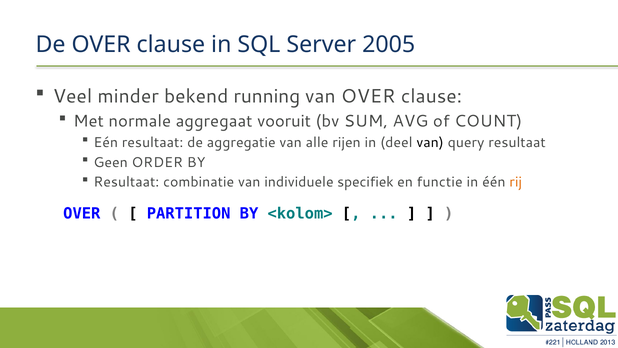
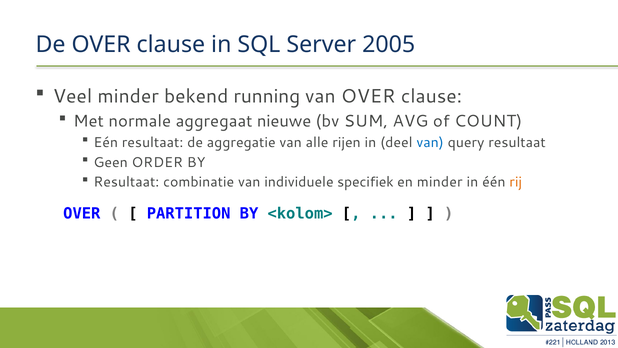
vooruit: vooruit -> nieuwe (284, 121)
van colour: black -> blue (430, 142)
en functie: functie -> minder (440, 182)
